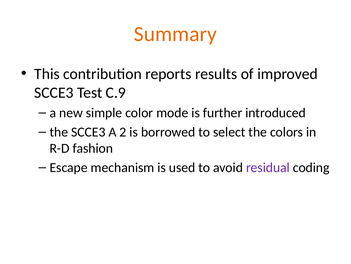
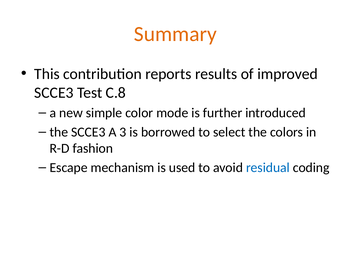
C.9: C.9 -> C.8 (116, 92)
2: 2 -> 3 (123, 132)
residual colour: purple -> blue (268, 167)
